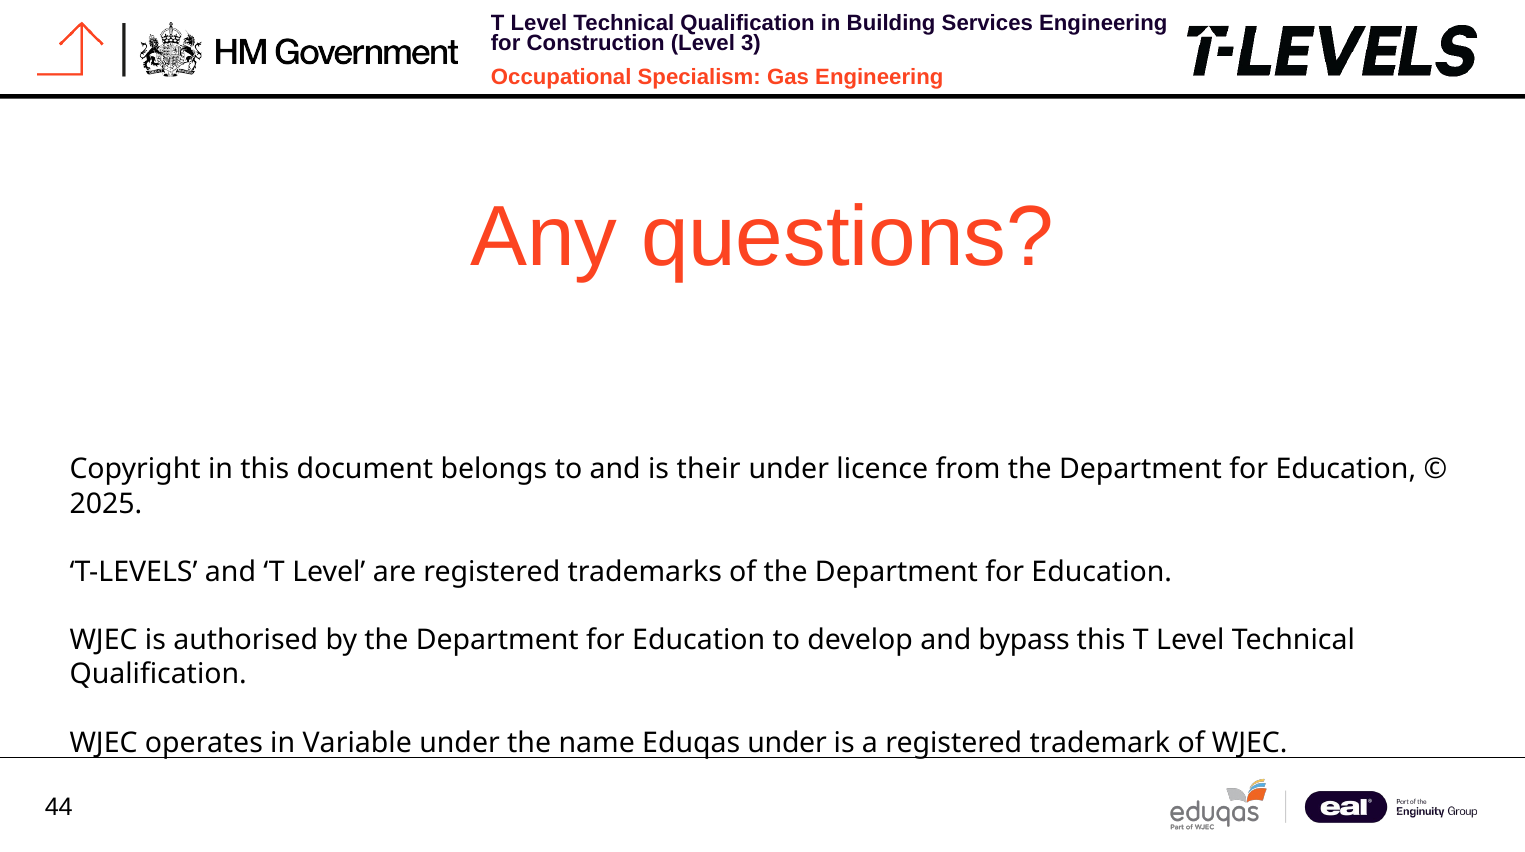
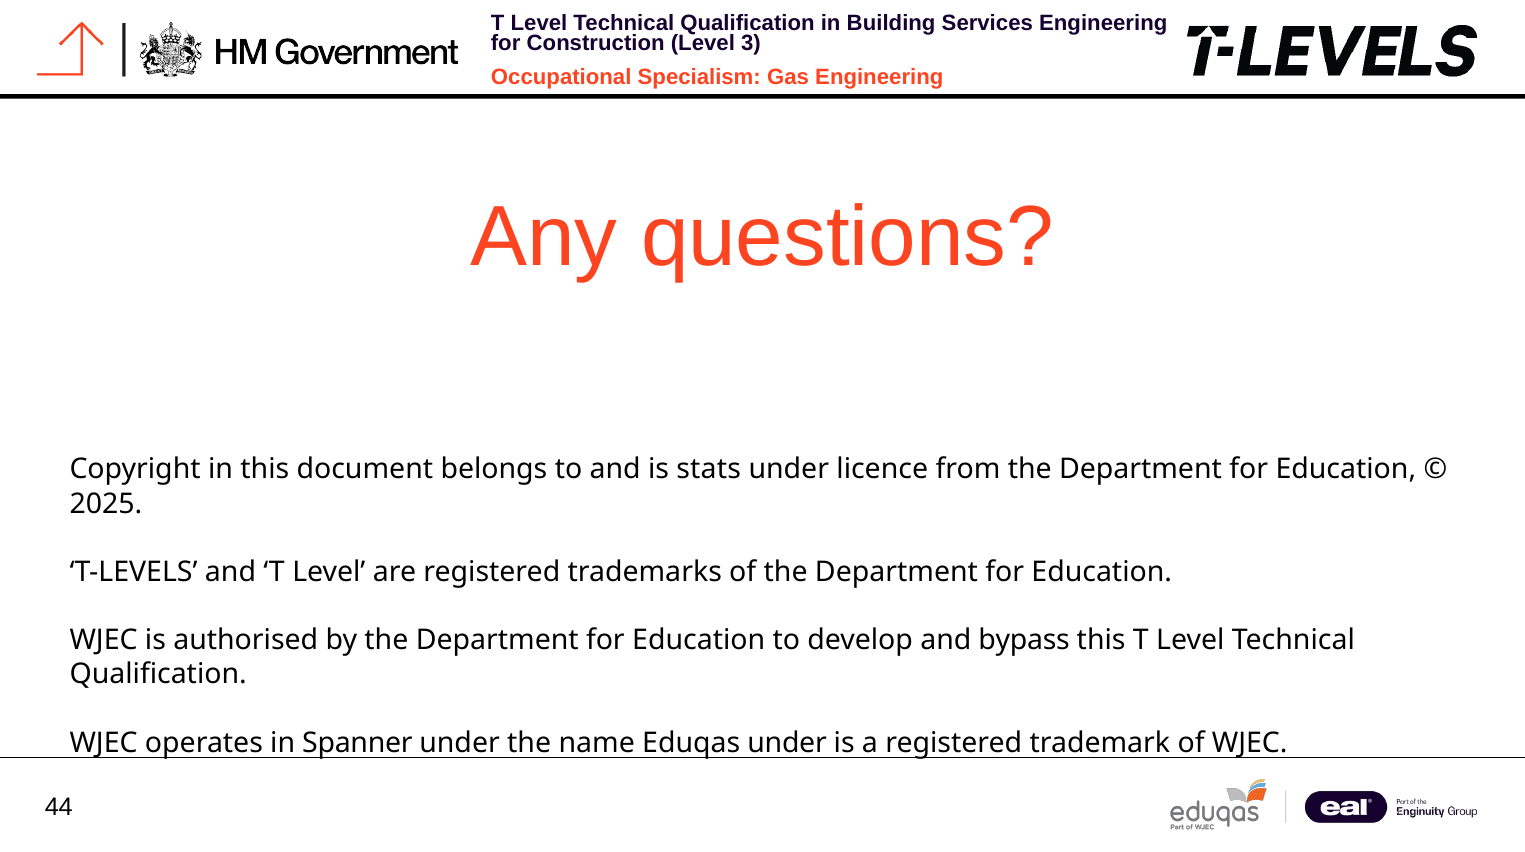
their: their -> stats (709, 470)
Variable: Variable -> Spanner (357, 743)
